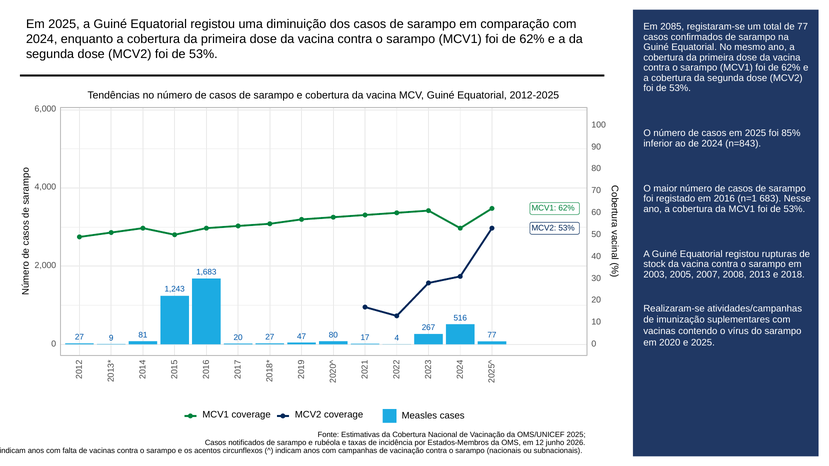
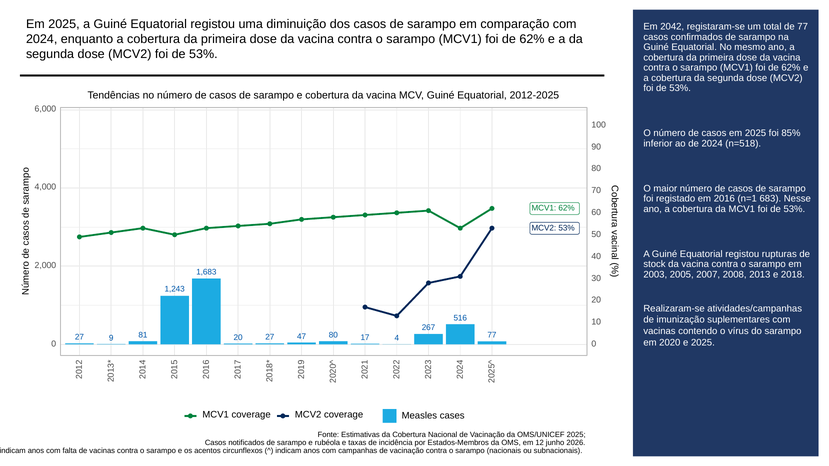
2085: 2085 -> 2042 (672, 27)
n=843: n=843 -> n=518 (743, 144)
